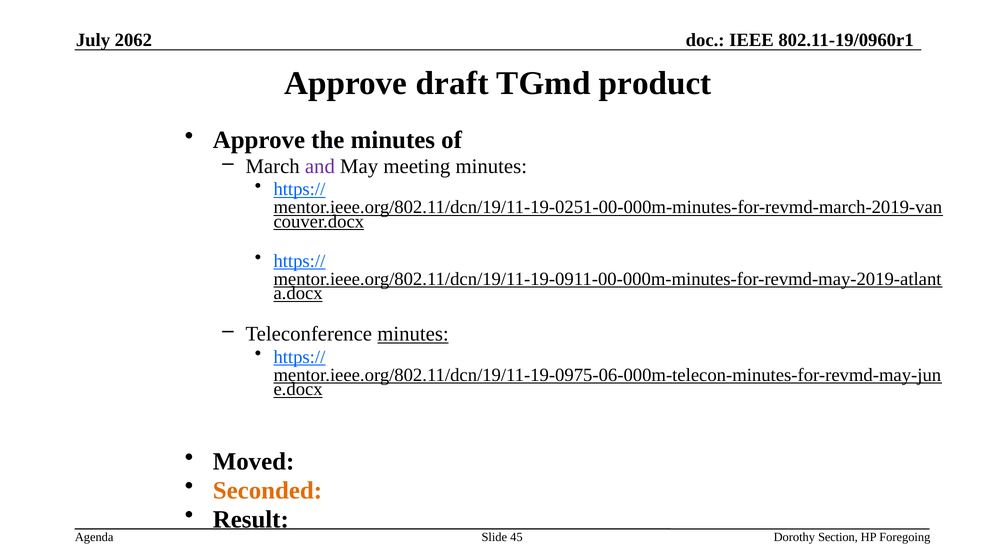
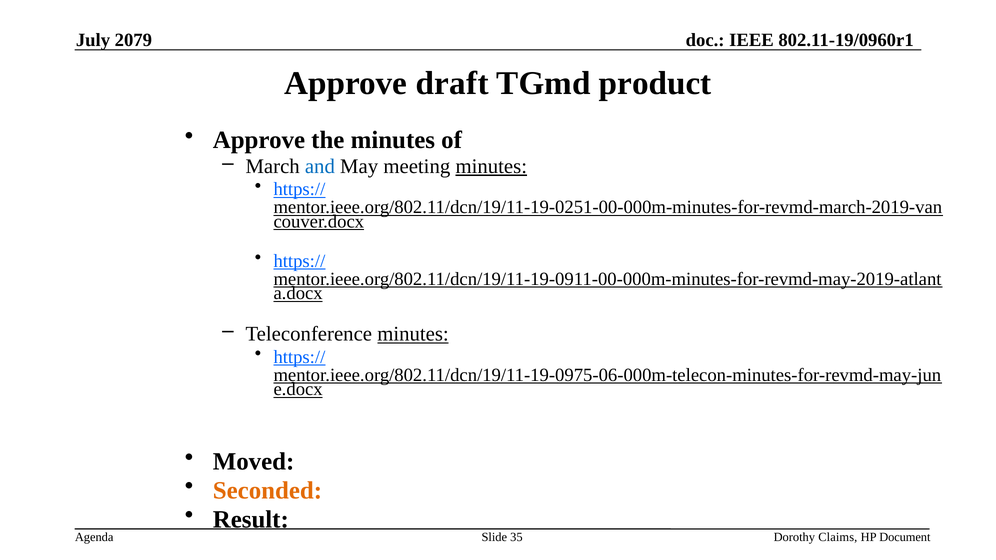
2062: 2062 -> 2079 (133, 40)
and colour: purple -> blue (320, 166)
minutes underline: none -> present (491, 166)
45: 45 -> 35 (516, 537)
Section: Section -> Claims (838, 537)
Foregoing: Foregoing -> Document (905, 537)
